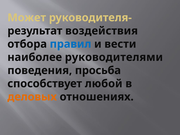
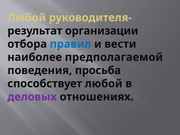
Может: Может -> Любой (27, 18)
воздействия: воздействия -> организации (102, 31)
руководителями: руководителями -> предполагаемой (114, 57)
деловых colour: orange -> purple (32, 97)
